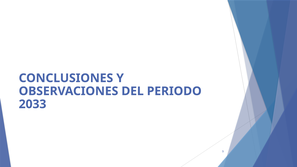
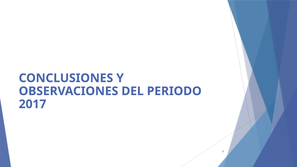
2033: 2033 -> 2017 (33, 104)
